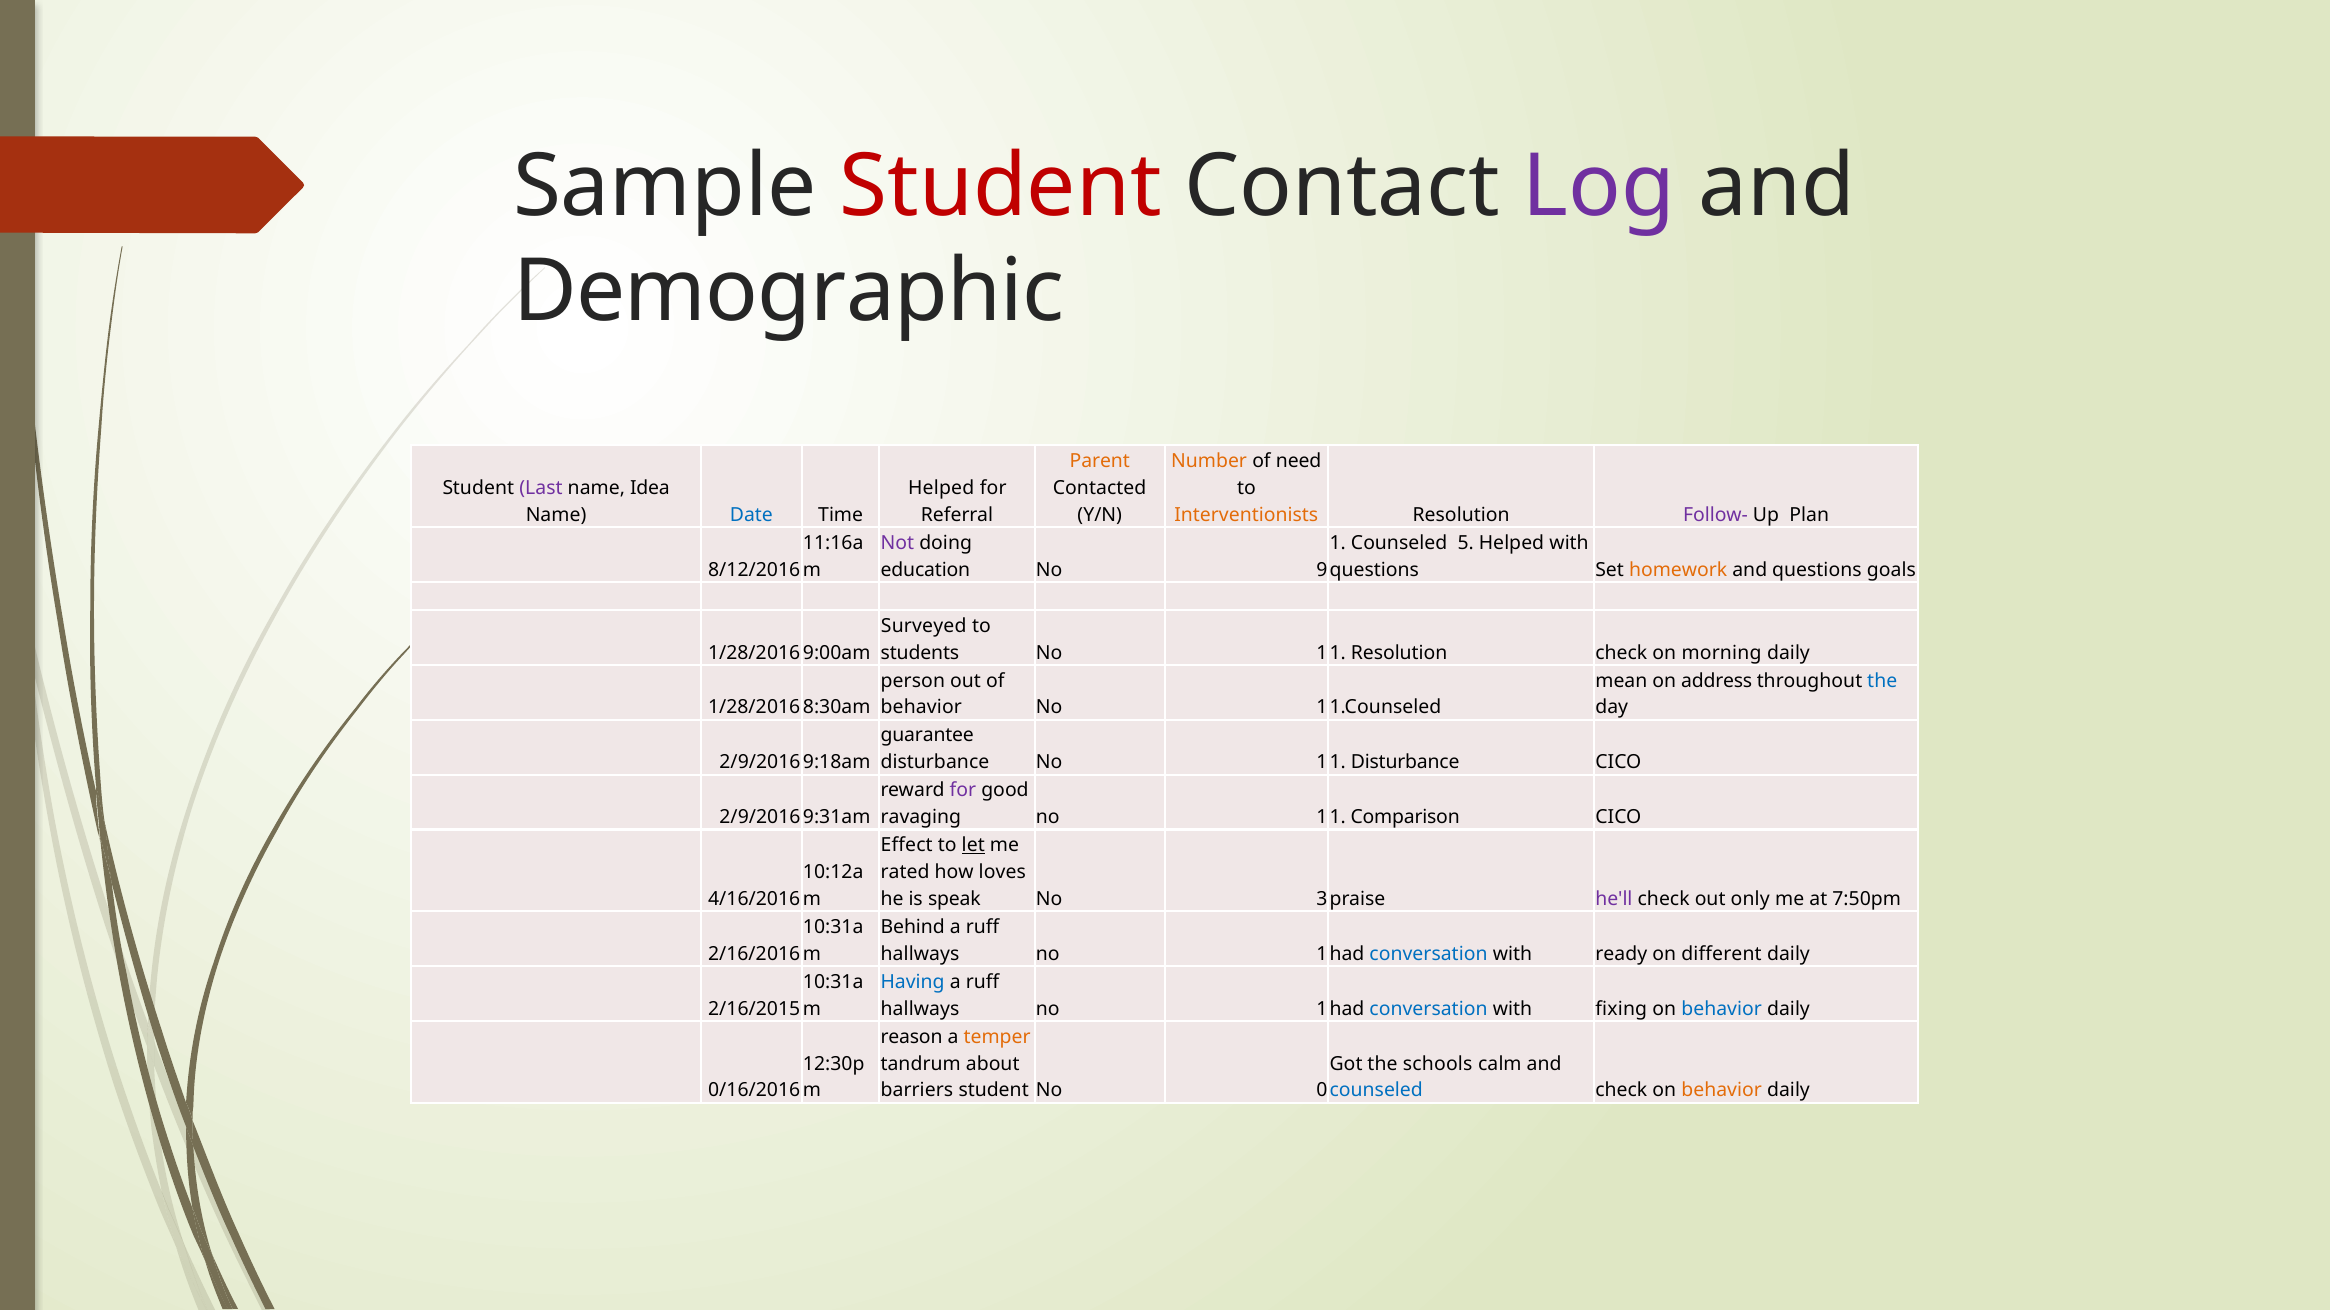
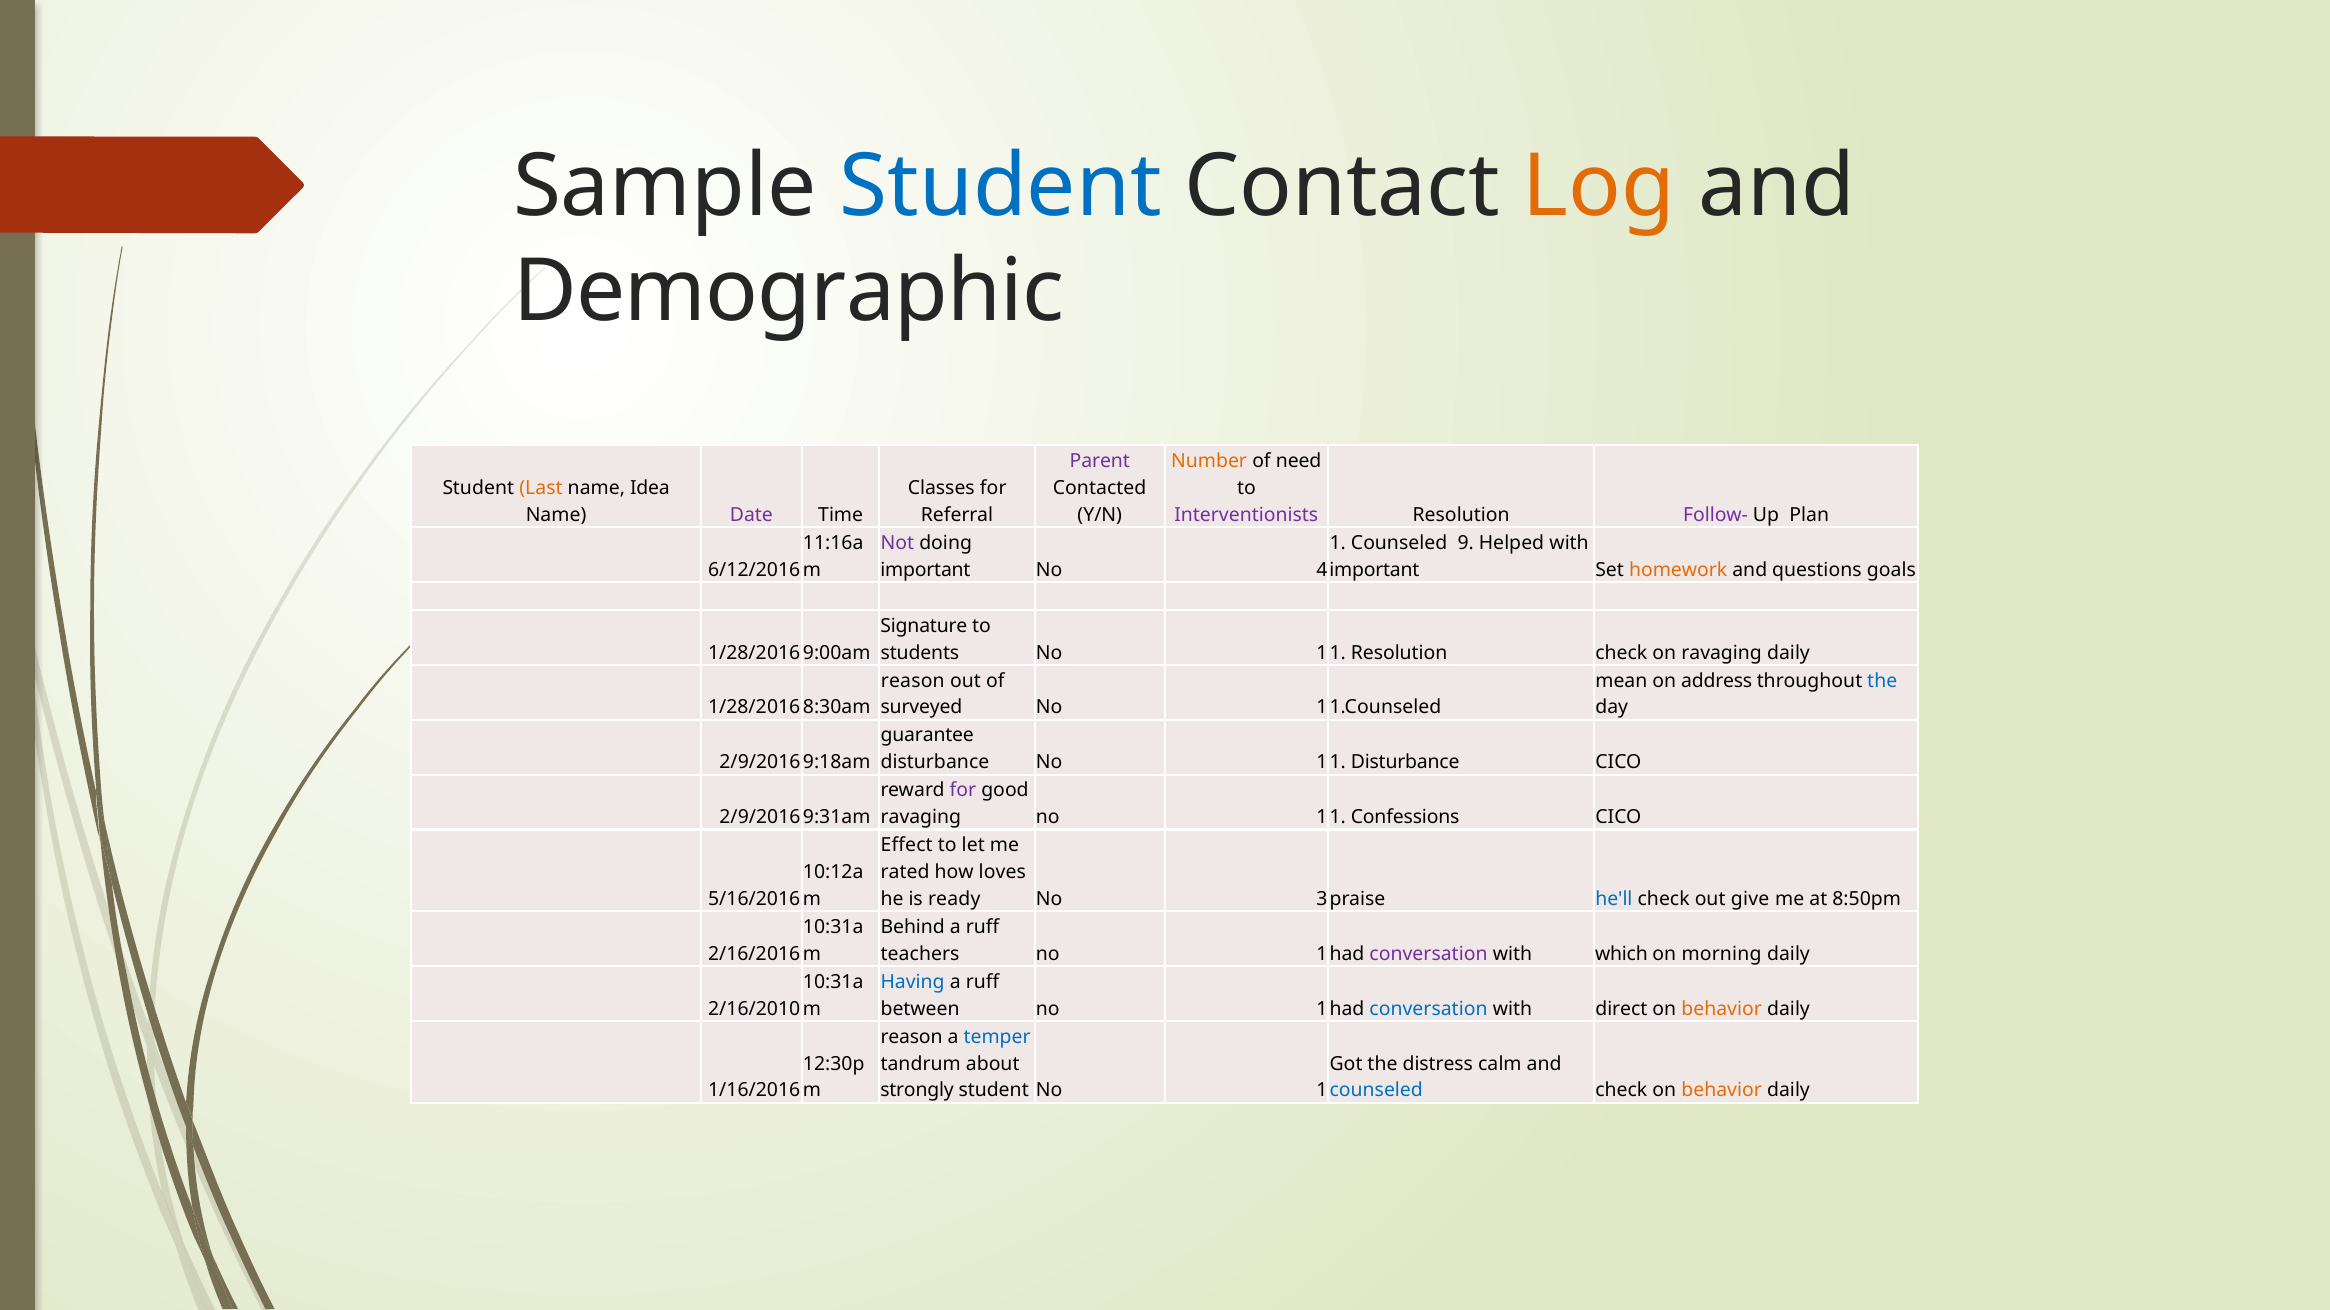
Student colour: red -> blue (1001, 187)
Log colour: purple -> orange (1599, 187)
Parent colour: orange -> purple (1100, 461)
Last colour: purple -> orange (541, 488)
Helped: Helped -> Classes (941, 488)
Date colour: blue -> purple (751, 515)
Interventionists colour: orange -> purple (1246, 515)
5: 5 -> 9 (1466, 543)
8/12/2016: 8/12/2016 -> 6/12/2016 (754, 570)
education: education -> important (925, 570)
9: 9 -> 4 (1322, 570)
questions: questions -> important (1374, 570)
Surveyed: Surveyed -> Signature (924, 626)
on morning: morning -> ravaging (1722, 653)
person: person -> reason (913, 681)
behavior: behavior -> surveyed (921, 708)
Comparison: Comparison -> Confessions (1405, 818)
let underline: present -> none (973, 846)
4/16/2016: 4/16/2016 -> 5/16/2016 (754, 899)
speak: speak -> ready (954, 899)
he'll colour: purple -> blue (1614, 899)
only: only -> give (1750, 899)
7:50pm: 7:50pm -> 8:50pm (1867, 899)
hallways: hallways -> teachers (920, 954)
conversation colour: blue -> purple (1429, 954)
ready: ready -> which (1621, 954)
different: different -> morning (1722, 954)
2/16/2015: 2/16/2015 -> 2/16/2010 (754, 1009)
hallways: hallways -> between (920, 1009)
fixing: fixing -> direct (1621, 1009)
behavior colour: blue -> orange (1722, 1009)
temper colour: orange -> blue (997, 1037)
schools: schools -> distress (1438, 1064)
0/16/2016: 0/16/2016 -> 1/16/2016 (754, 1091)
barriers: barriers -> strongly (917, 1091)
No 0: 0 -> 1 (1322, 1091)
